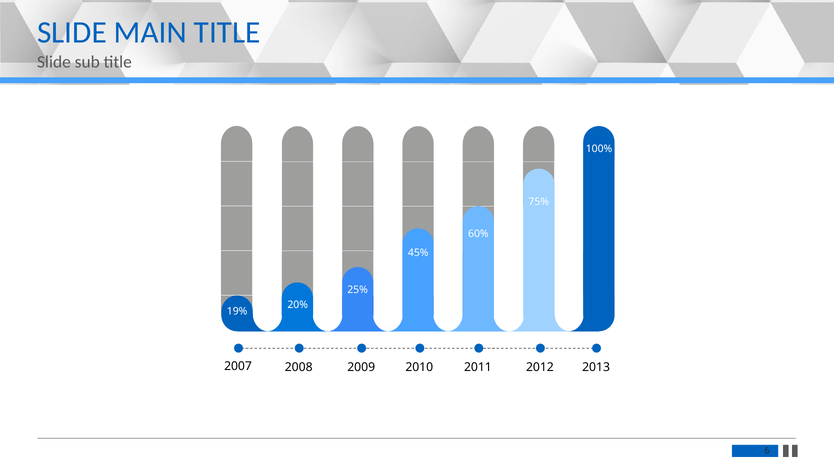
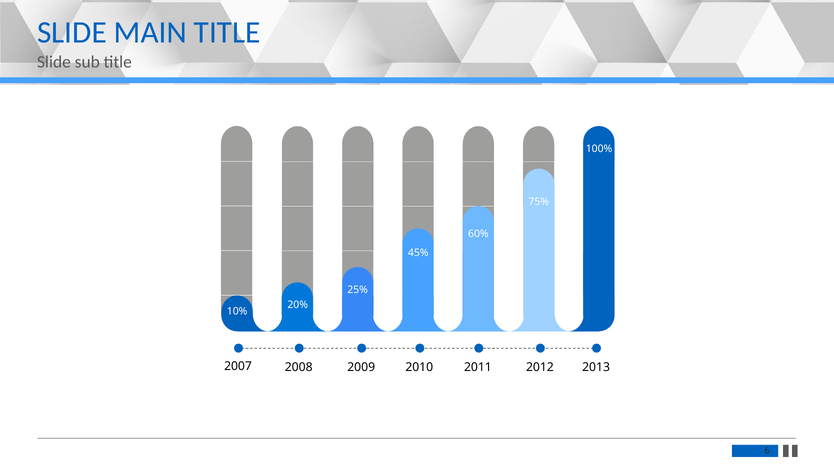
19%: 19% -> 10% (237, 311)
